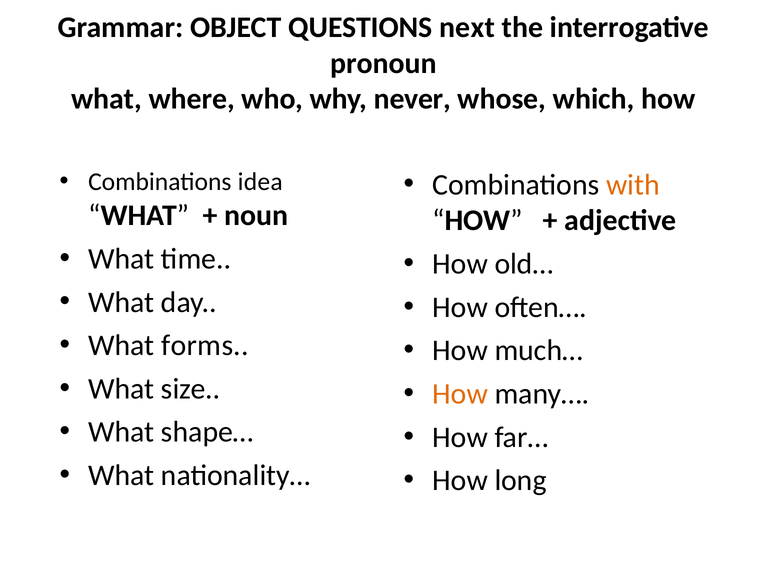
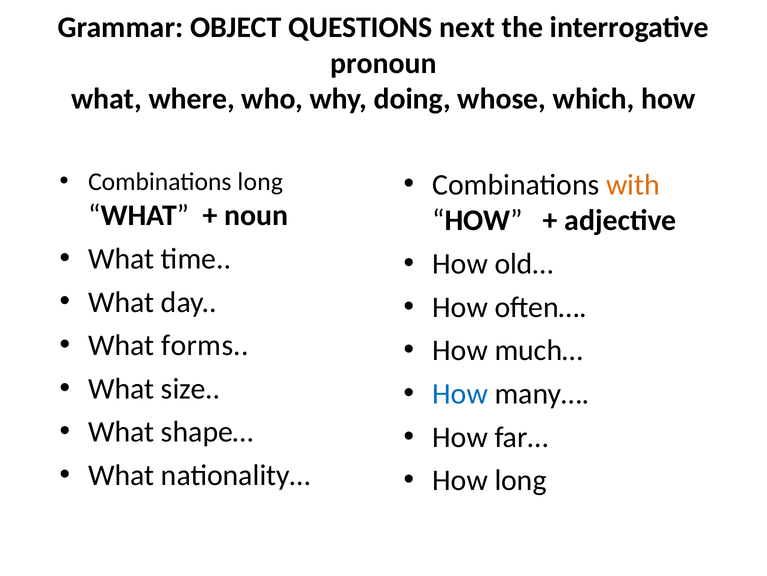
never: never -> doing (412, 99)
Combinations idea: idea -> long (260, 182)
How colour: orange -> blue (460, 393)
